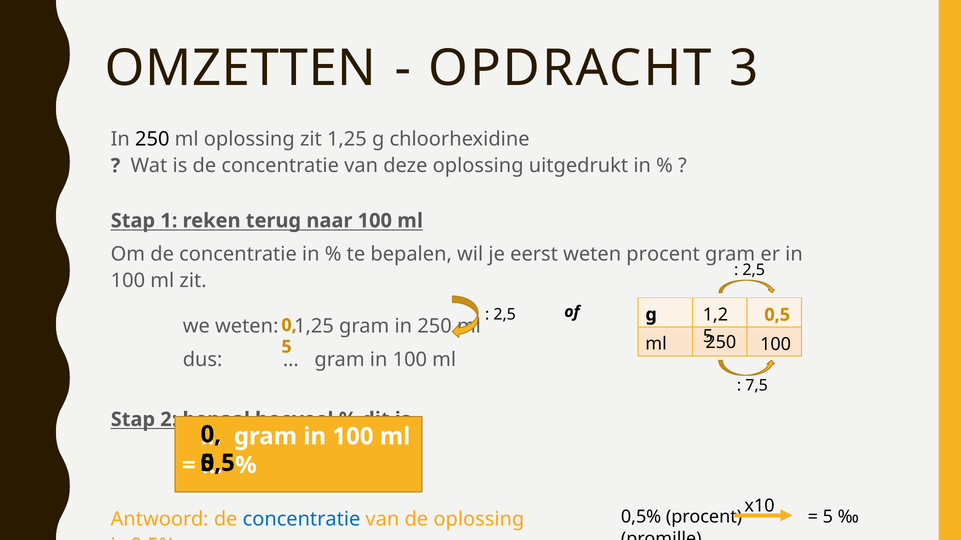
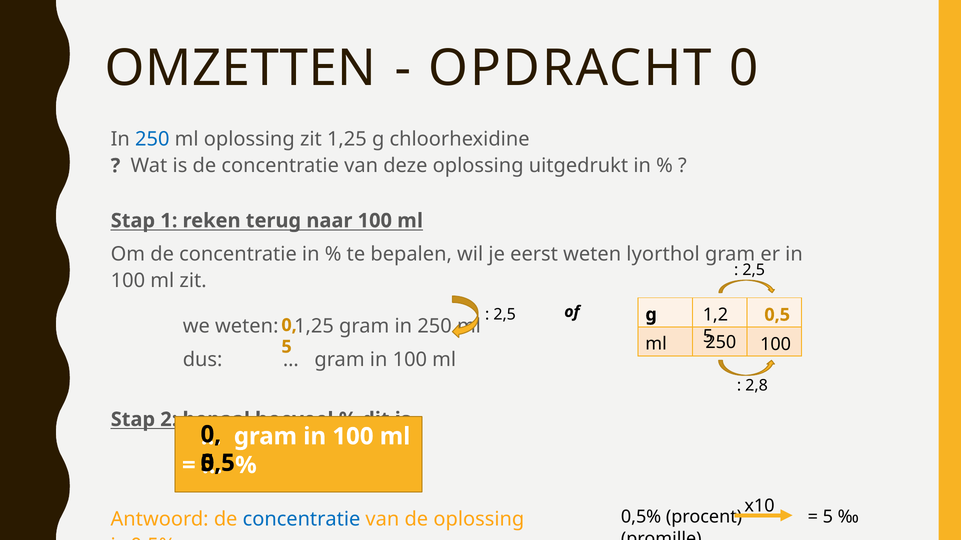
OPDRACHT 3: 3 -> 0 (744, 69)
250 colour: black -> blue (152, 139)
weten procent: procent -> lyorthol (663, 254)
7,5: 7,5 -> 2,8 (757, 386)
